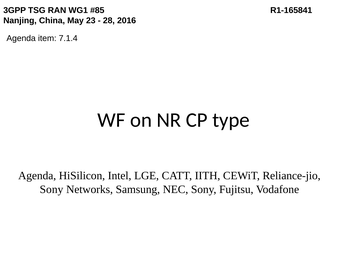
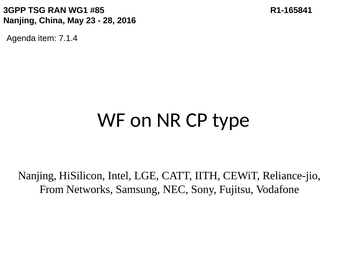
Agenda: Agenda -> Nanjing (37, 176)
Sony: Sony -> From (52, 189)
